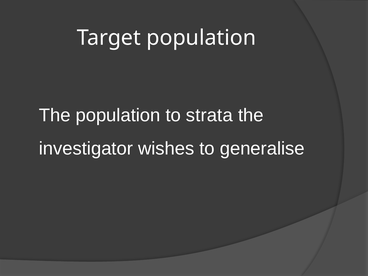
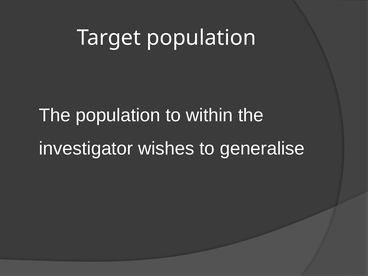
strata: strata -> within (209, 115)
